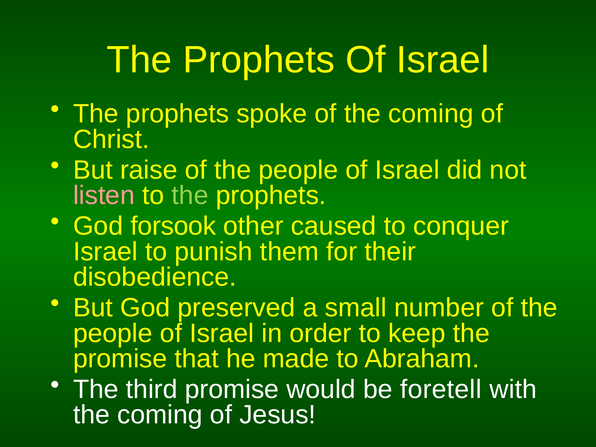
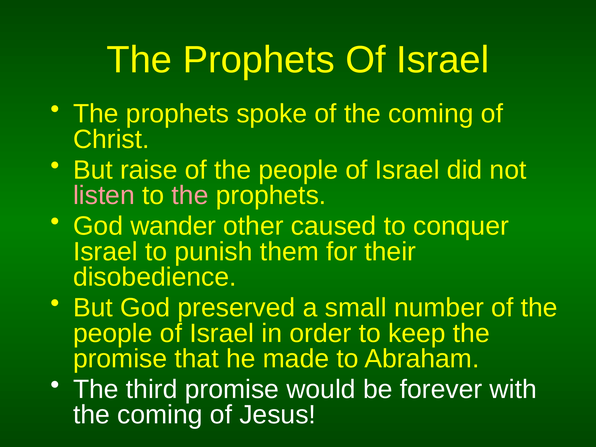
the colour: light green -> pink (190, 196)
forsook: forsook -> wander (173, 226)
foretell: foretell -> forever (441, 389)
